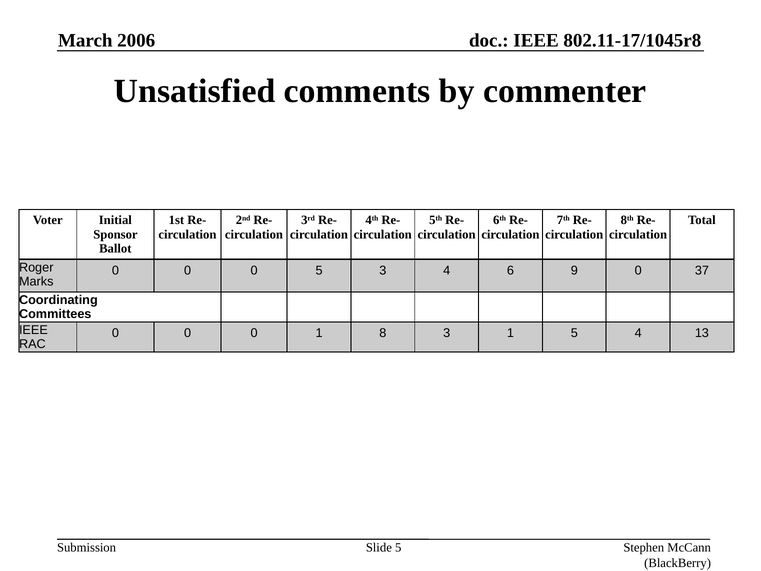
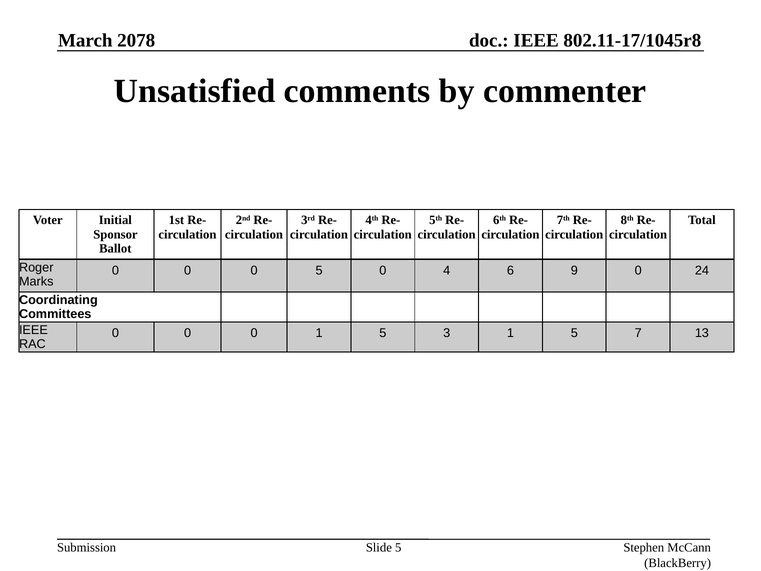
2006: 2006 -> 2078 (136, 41)
5 3: 3 -> 0 (383, 270)
37: 37 -> 24 (702, 270)
0 1 8: 8 -> 5 (383, 333)
5 4: 4 -> 7 (638, 333)
